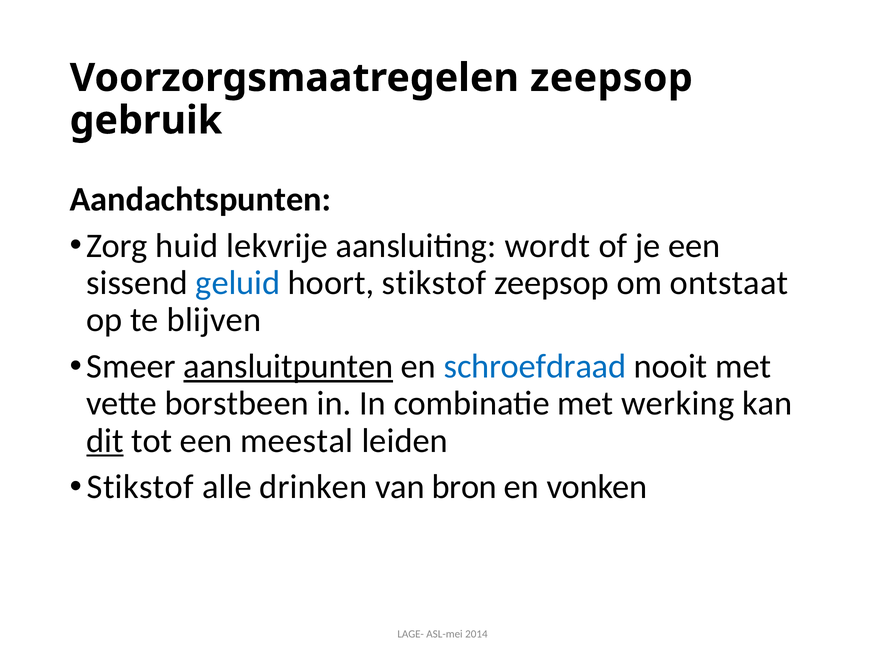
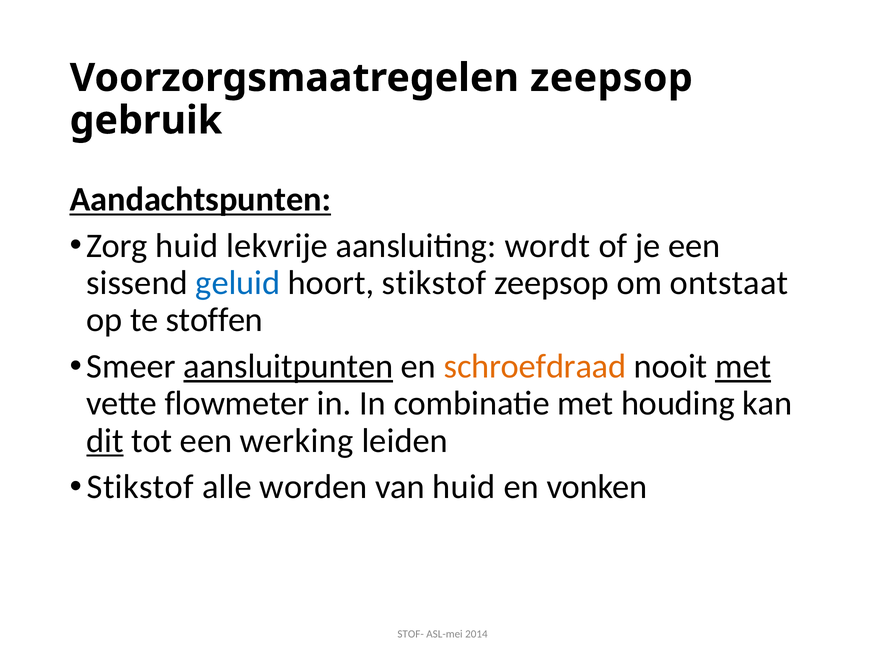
Aandachtspunten underline: none -> present (200, 199)
blijven: blijven -> stoffen (214, 320)
schroefdraad colour: blue -> orange (535, 366)
met underline: none -> present (743, 366)
borstbeen: borstbeen -> flowmeter (237, 403)
werking: werking -> houding (678, 403)
meestal: meestal -> werking (297, 441)
drinken: drinken -> worden (313, 487)
van bron: bron -> huid (464, 487)
LAGE-: LAGE- -> STOF- (411, 634)
